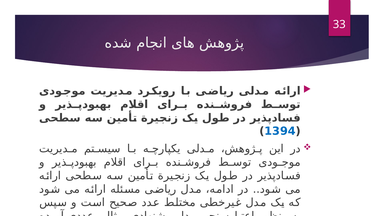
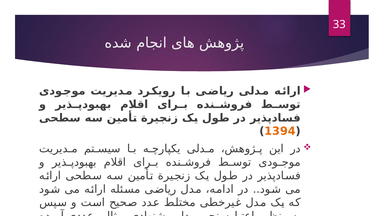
1394 colour: blue -> orange (280, 131)
